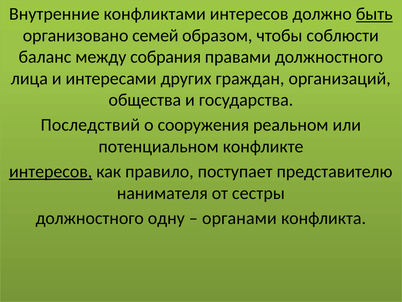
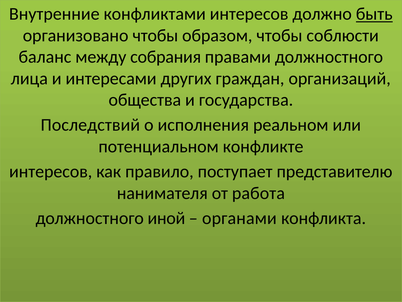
организовано семей: семей -> чтобы (155, 35)
сооружения: сооружения -> исполнения (203, 125)
интересов underline: present -> none (51, 171)
сестры: сестры -> работа (258, 193)
одну: одну -> иной (166, 218)
